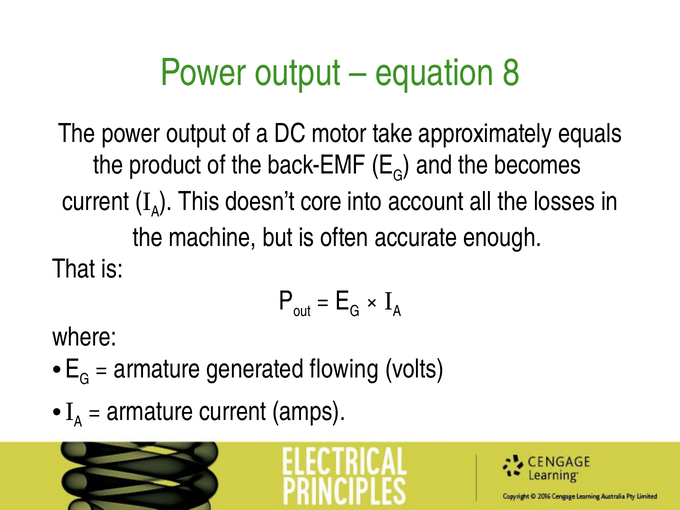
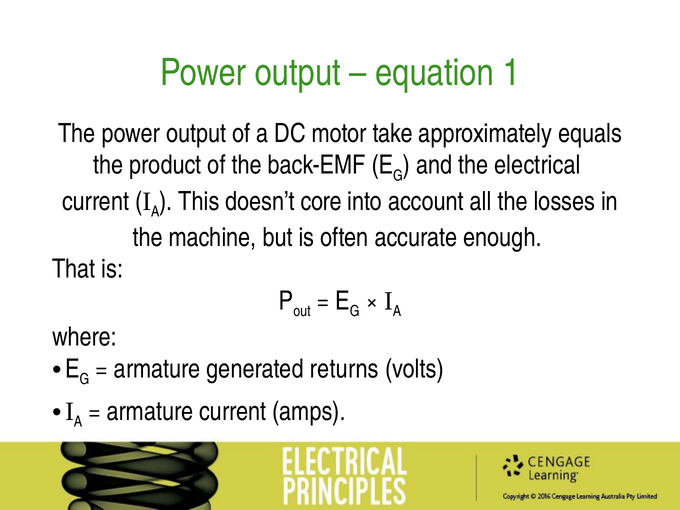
8: 8 -> 1 (511, 73)
becomes: becomes -> electrical (538, 165)
flowing: flowing -> returns (344, 369)
